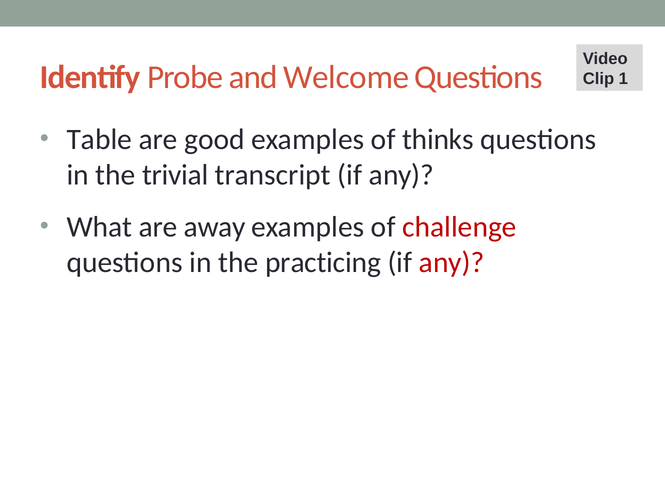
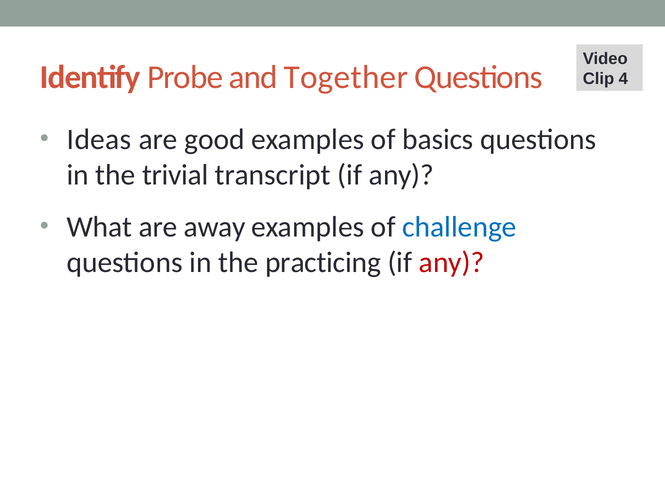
Welcome: Welcome -> Together (346, 77)
1: 1 -> 4 (623, 79)
Table: Table -> Ideas (99, 140)
thinks: thinks -> basics (438, 140)
challenge colour: red -> blue (459, 227)
